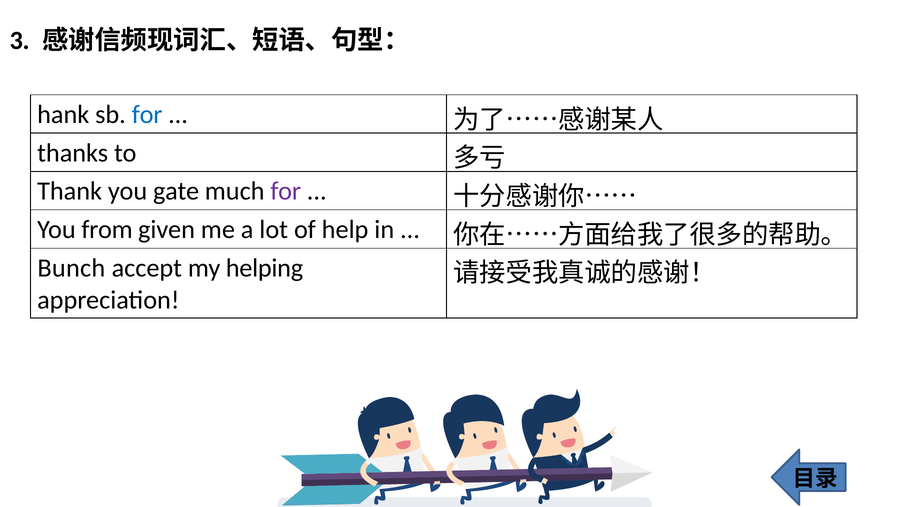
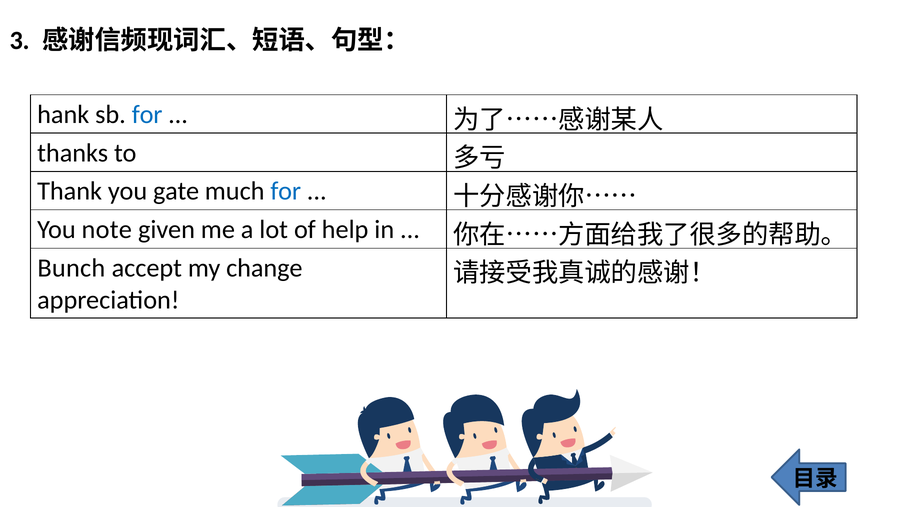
for colour: purple -> blue (286, 191)
from: from -> note (107, 230)
helping: helping -> change (264, 268)
